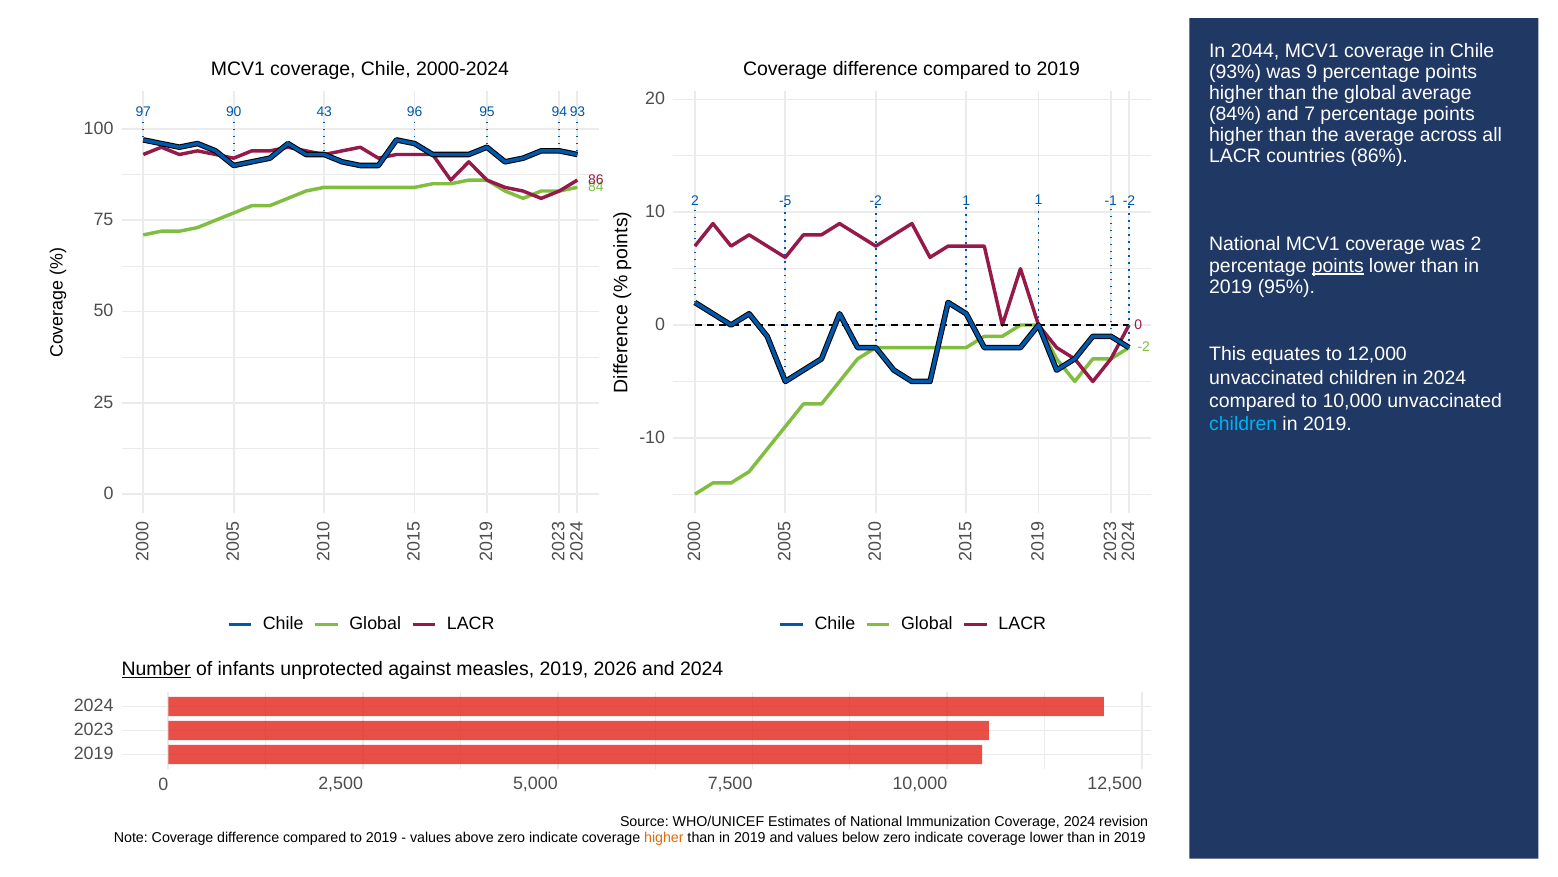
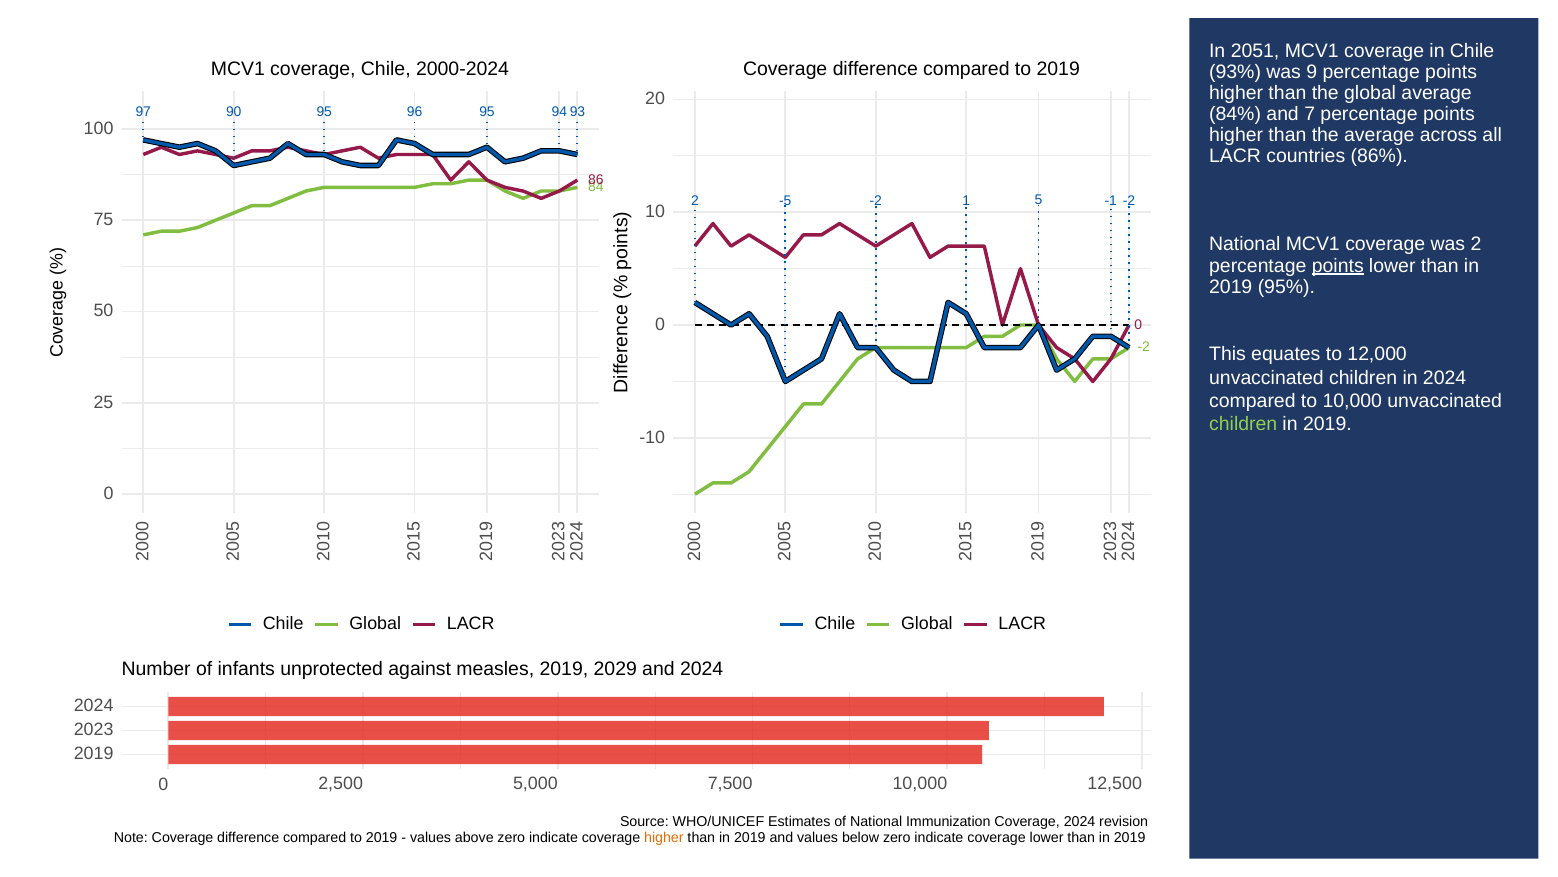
2044: 2044 -> 2051 (1255, 51)
90 43: 43 -> 95 (324, 111)
-2 1 1: 1 -> 5 (1039, 200)
children colour: light blue -> light green (1243, 424)
Number underline: present -> none (156, 669)
2026: 2026 -> 2029 (615, 669)
